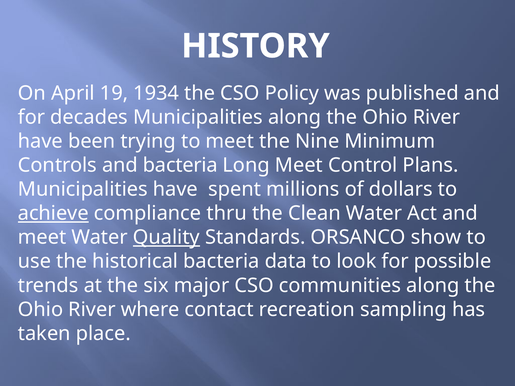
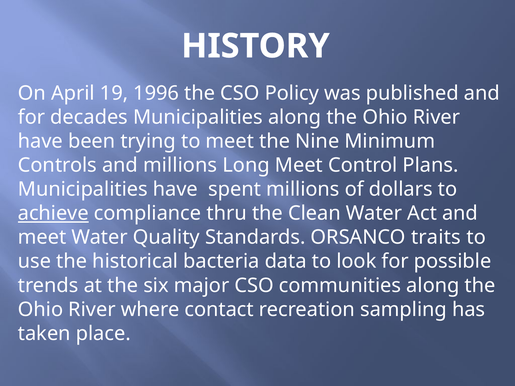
1934: 1934 -> 1996 (156, 93)
and bacteria: bacteria -> millions (180, 165)
Quality underline: present -> none (166, 237)
show: show -> traits (436, 237)
